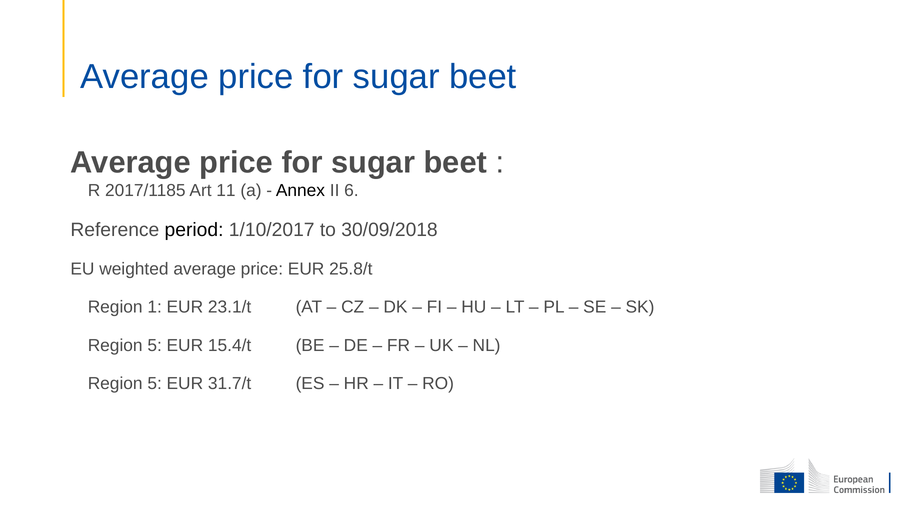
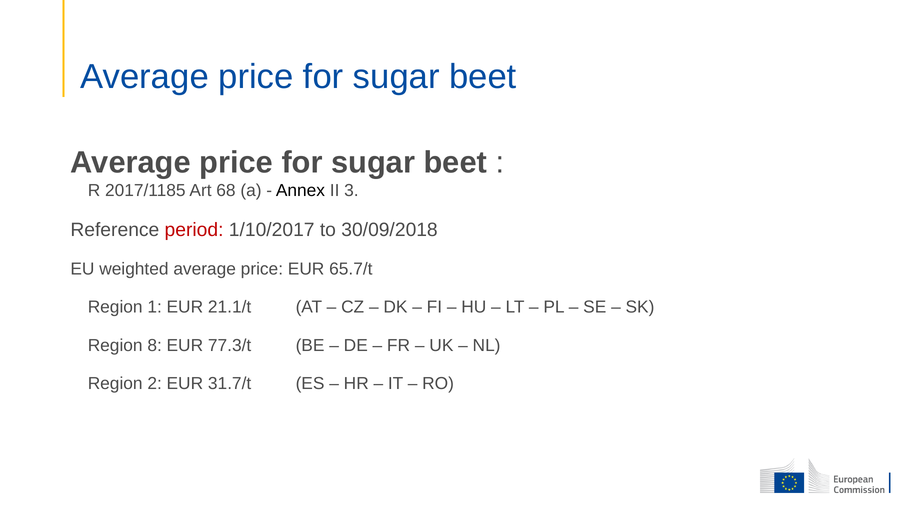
11: 11 -> 68 (226, 190)
6: 6 -> 3 (351, 190)
period colour: black -> red (194, 230)
25.8/t: 25.8/t -> 65.7/t (351, 269)
23.1/t: 23.1/t -> 21.1/t (230, 307)
5: 5 -> 8 (155, 345)
15.4/t: 15.4/t -> 77.3/t (230, 345)
5: 5 -> 2 (155, 383)
